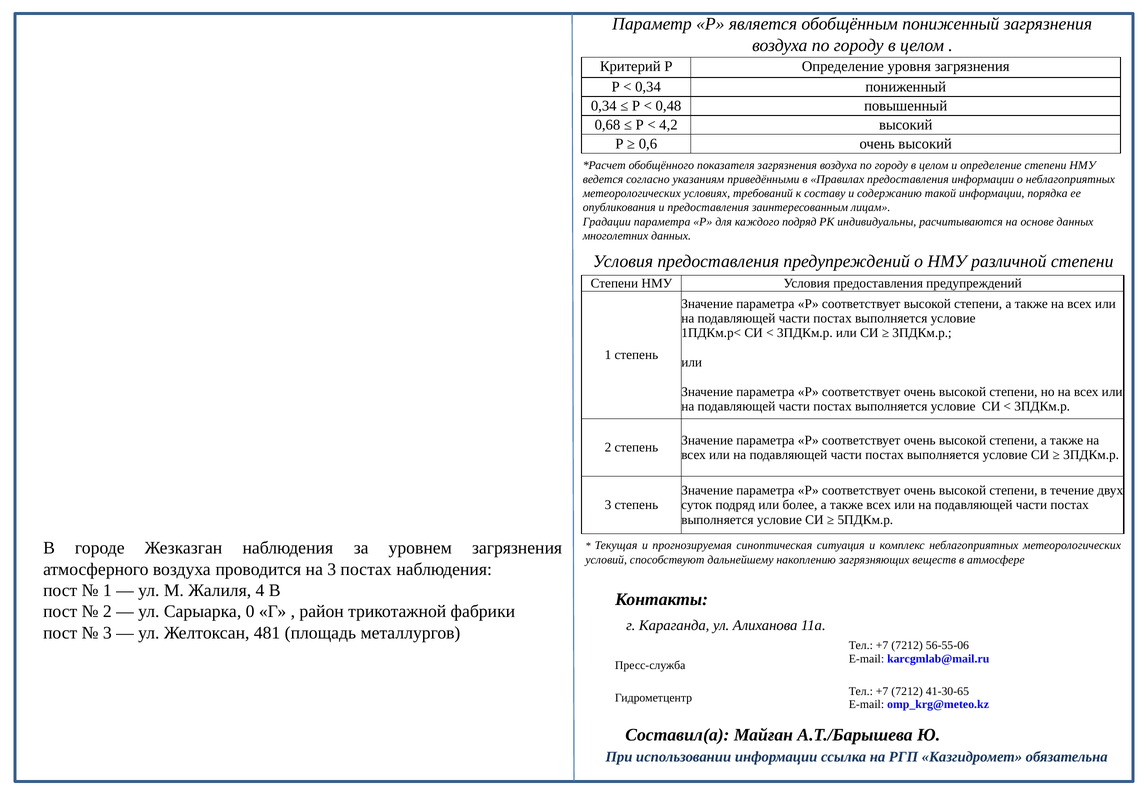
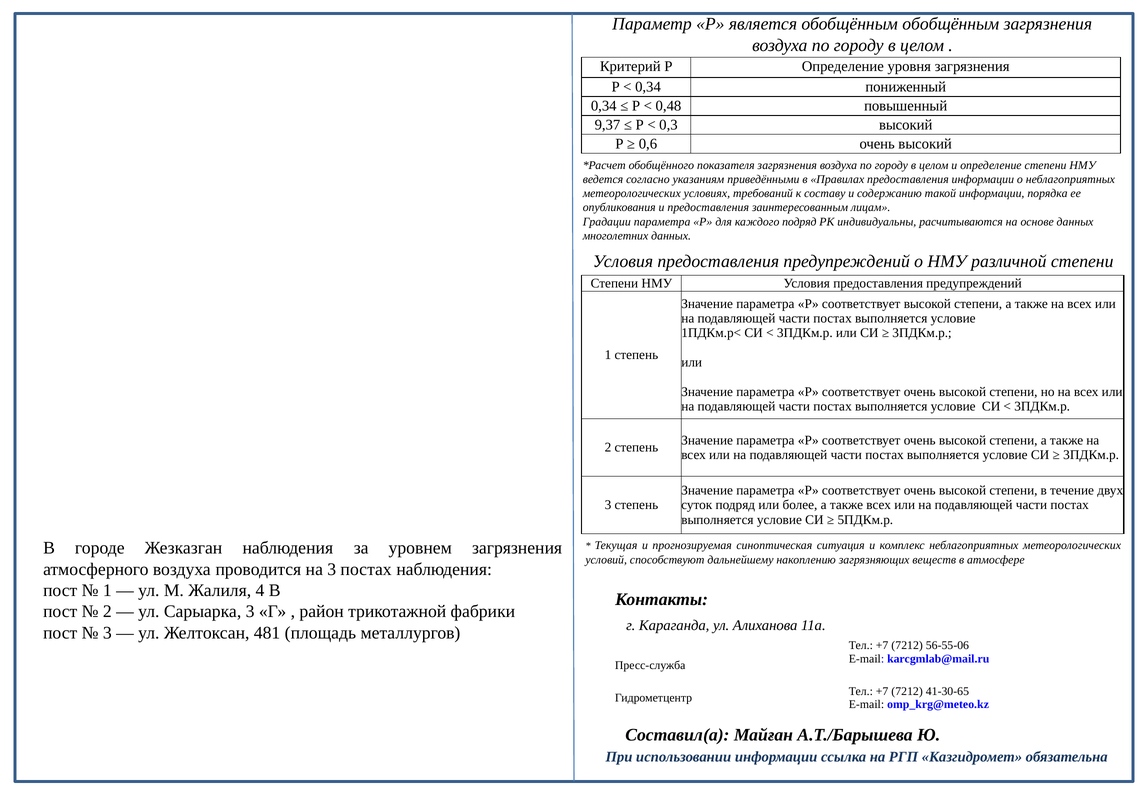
обобщённым пониженный: пониженный -> обобщённым (951, 24)
0,68: 0,68 -> 9,37 (607, 125)
4,2: 4,2 -> 0,3 (668, 125)
Сарыарка 0: 0 -> 3 (250, 611)
